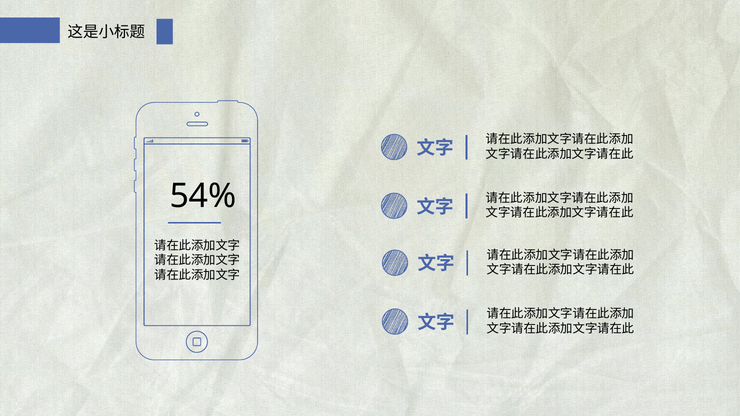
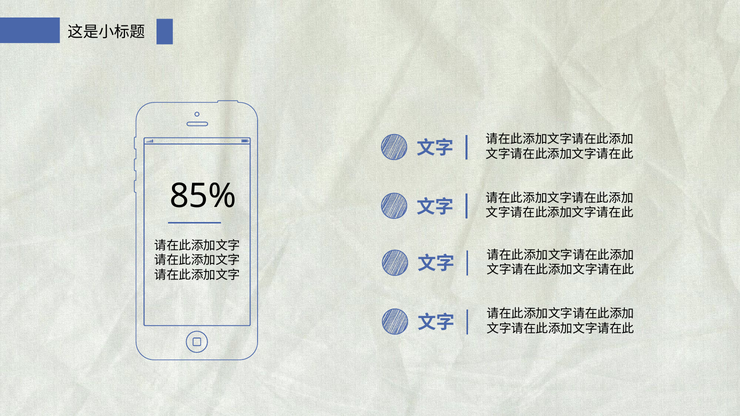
54%: 54% -> 85% (203, 196)
